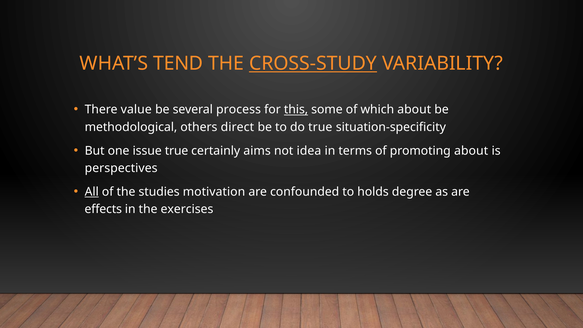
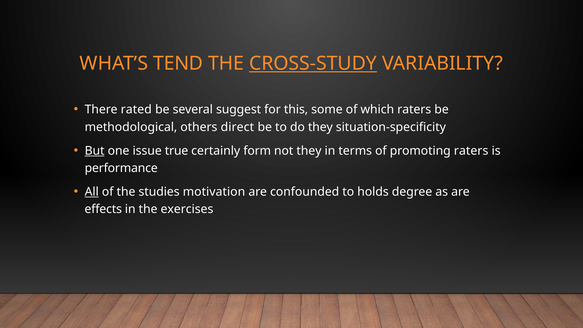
value: value -> rated (136, 110)
process: process -> suggest (239, 110)
this underline: present -> none (296, 110)
which about: about -> raters (414, 110)
do true: true -> they (320, 127)
But underline: none -> present (95, 151)
aims: aims -> form (257, 151)
not idea: idea -> they (309, 151)
promoting about: about -> raters (471, 151)
perspectives: perspectives -> performance (121, 168)
